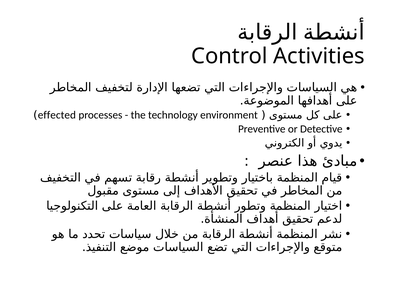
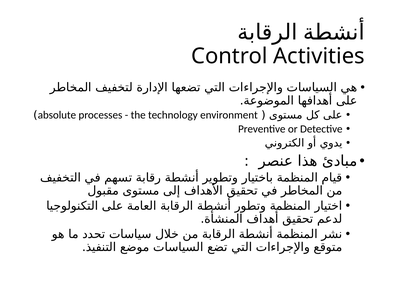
effected: effected -> absolute (57, 115)
